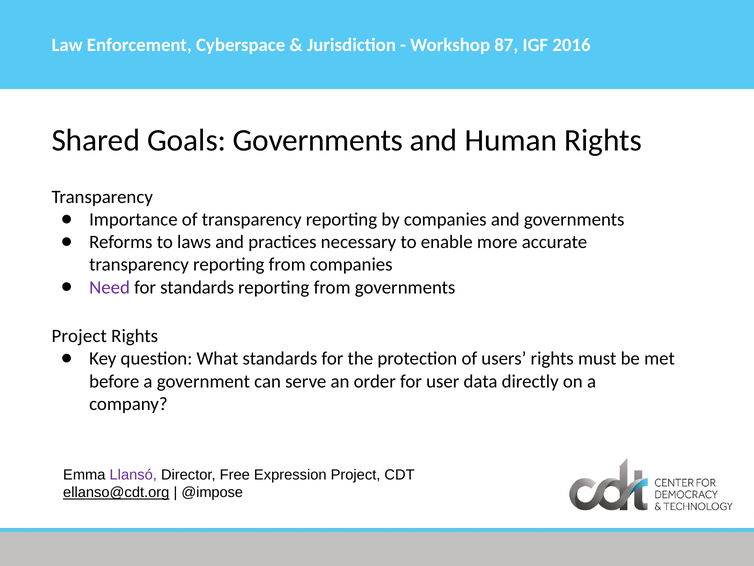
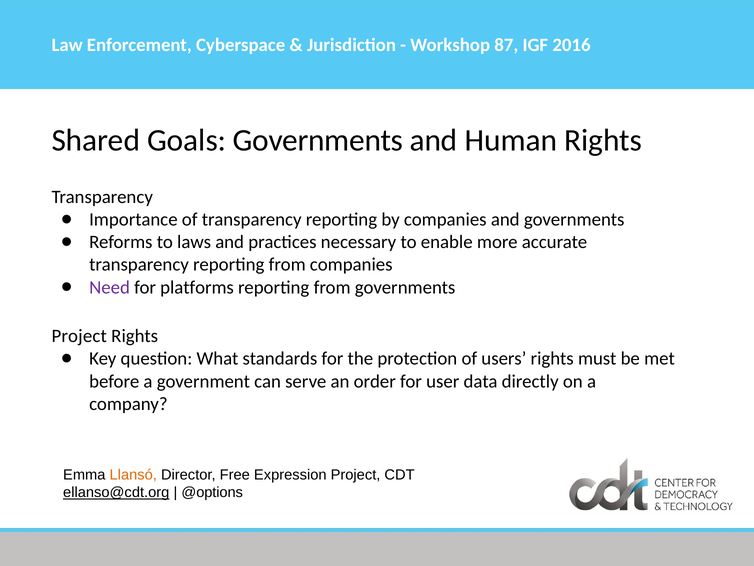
for standards: standards -> platforms (197, 287)
Llansó colour: purple -> orange (133, 474)
@impose: @impose -> @options (212, 492)
